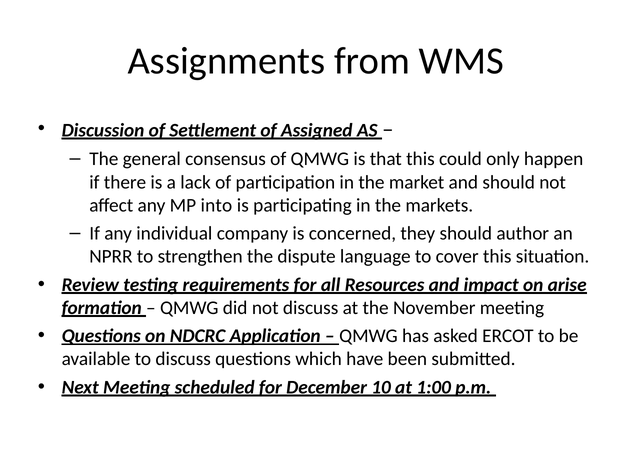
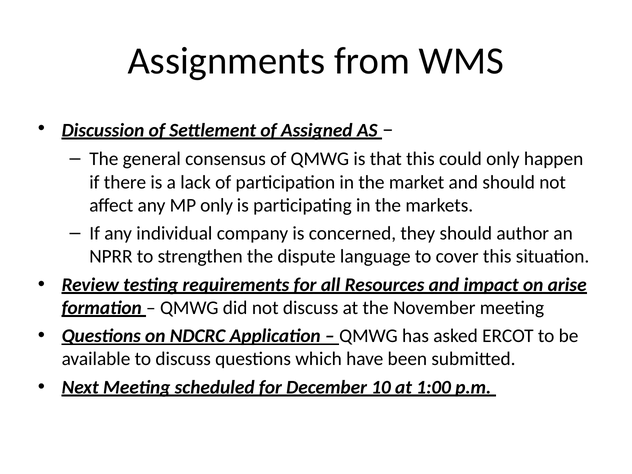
MP into: into -> only (217, 205)
